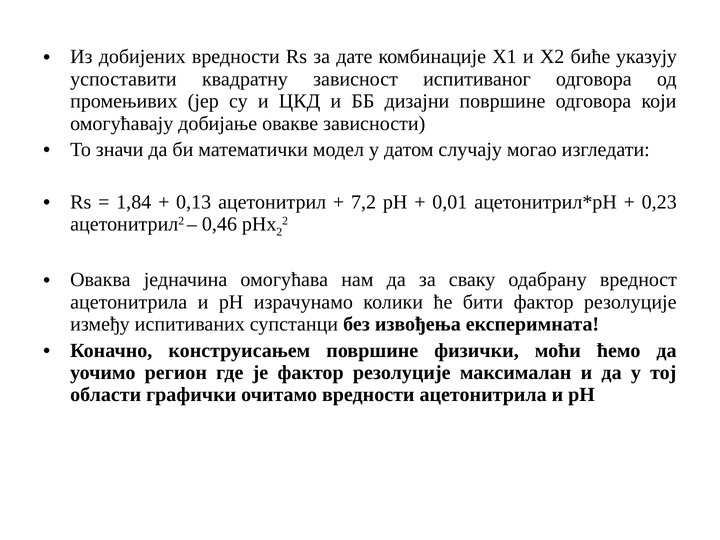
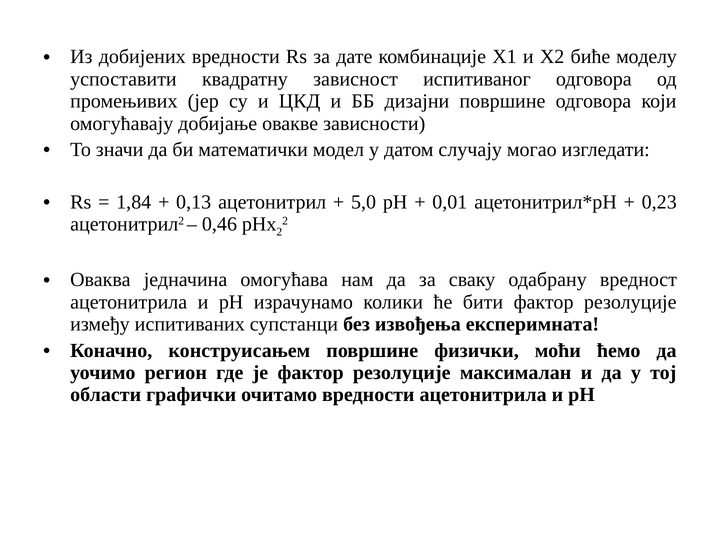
указују: указују -> моделу (647, 57)
7,2: 7,2 -> 5,0 (364, 202)
